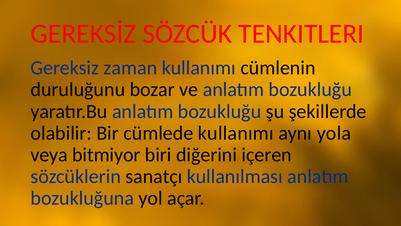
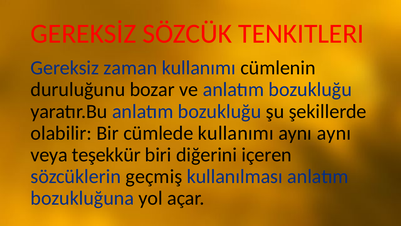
aynı yola: yola -> aynı (334, 133)
bitmiyor: bitmiyor -> teşekkür (106, 154)
sanatçı: sanatçı -> geçmiş (154, 176)
